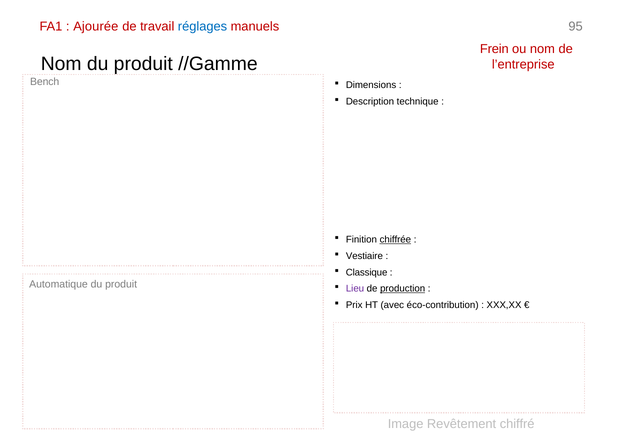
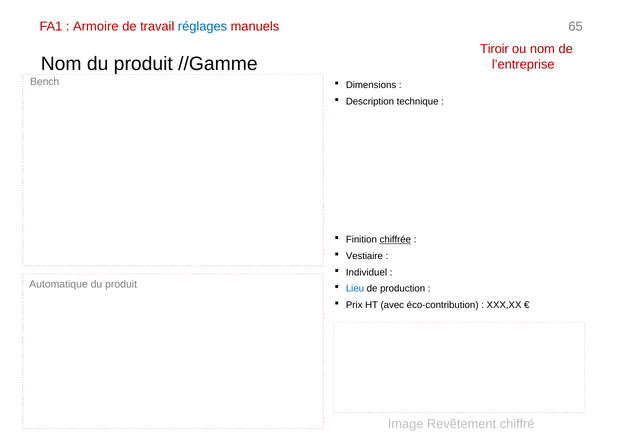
Ajourée: Ajourée -> Armoire (96, 26)
95: 95 -> 65 (576, 26)
Frein: Frein -> Tiroir (494, 49)
Classique: Classique -> Individuel (366, 272)
Lieu colour: purple -> blue (355, 289)
production underline: present -> none (403, 289)
